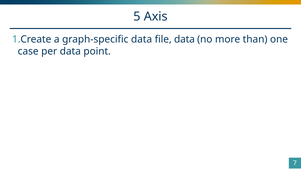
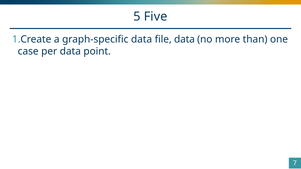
Axis: Axis -> Five (156, 17)
